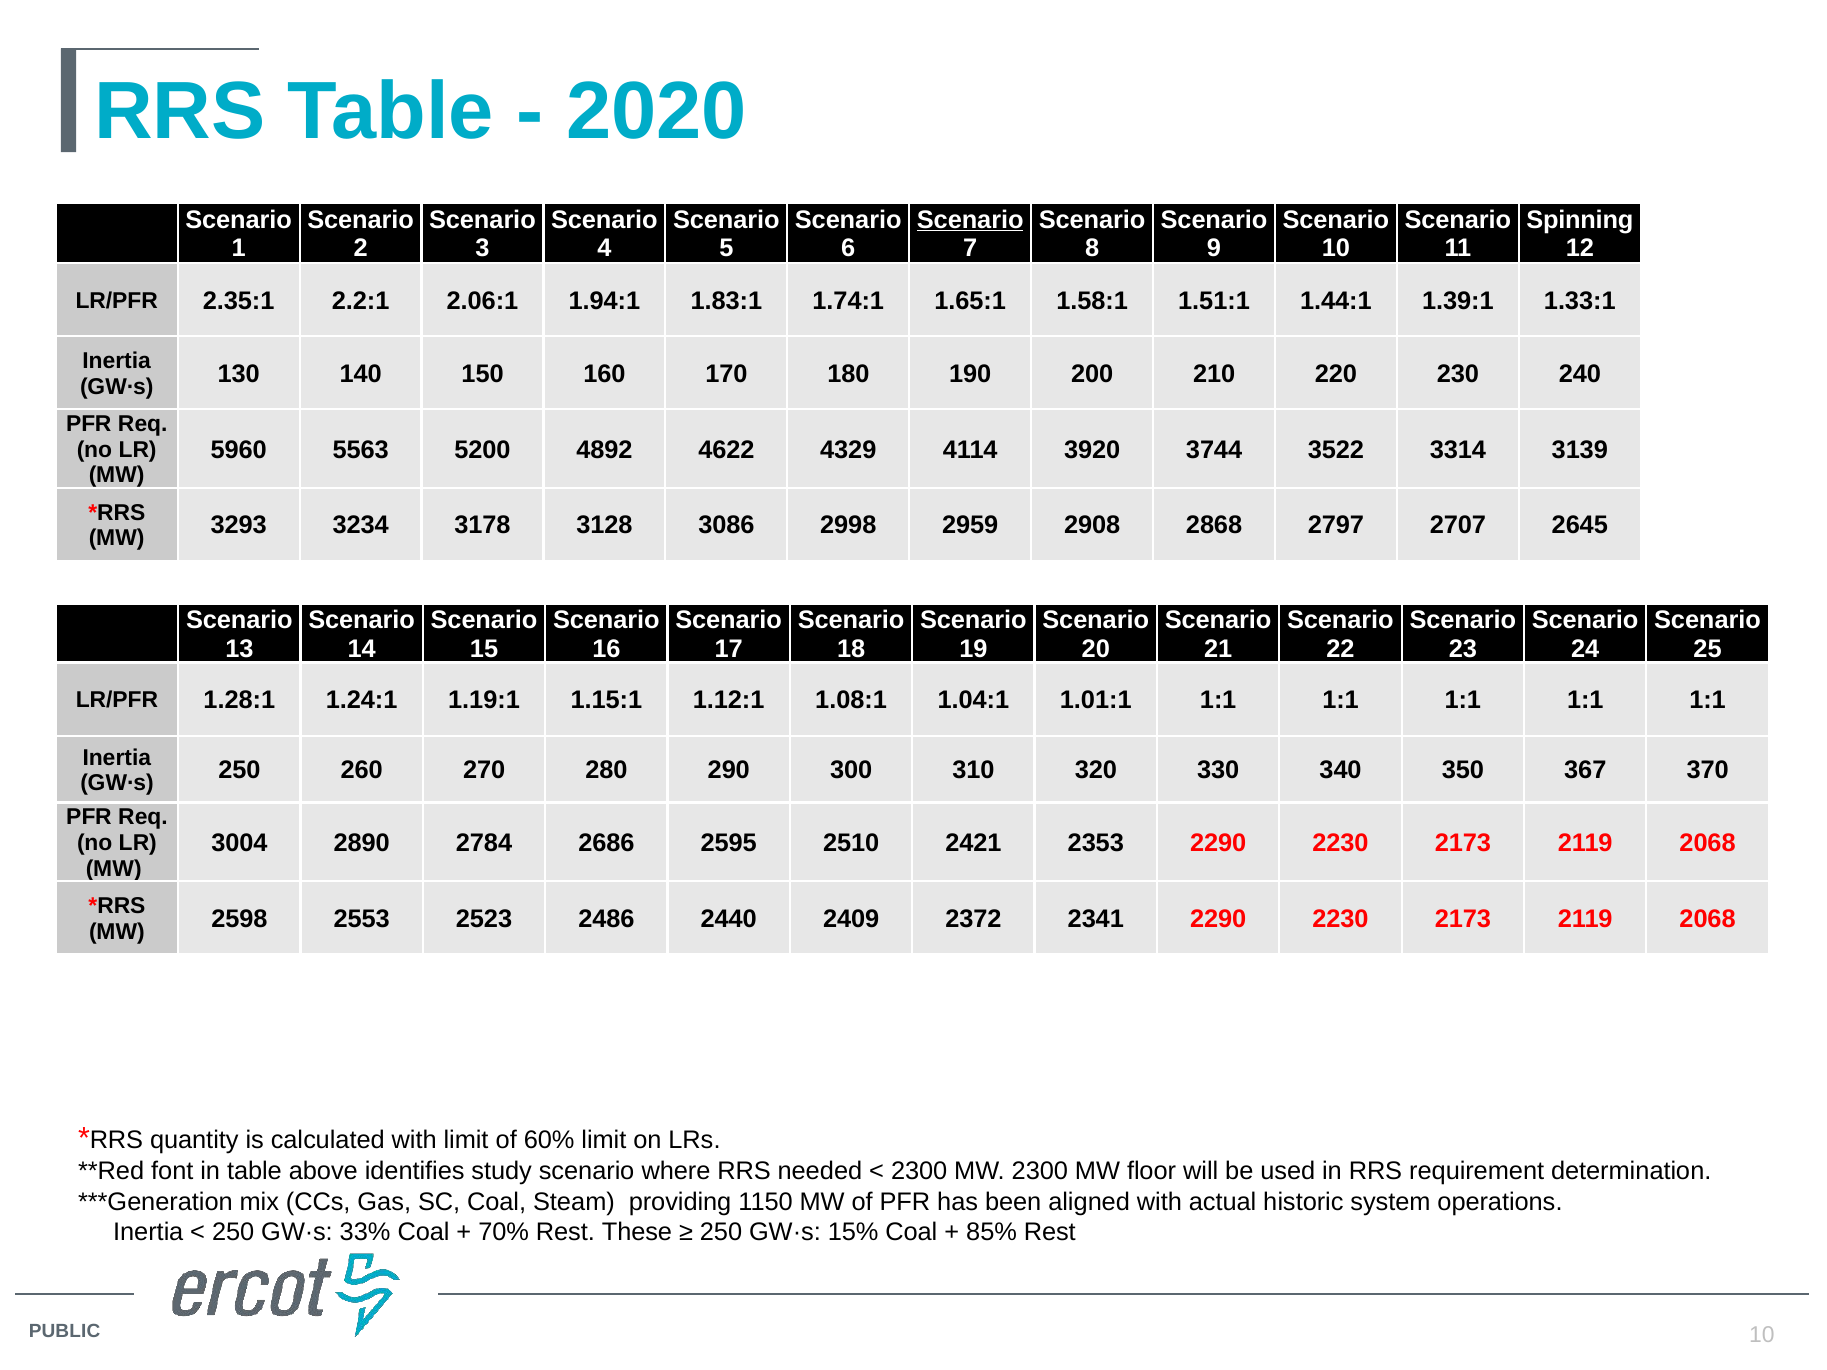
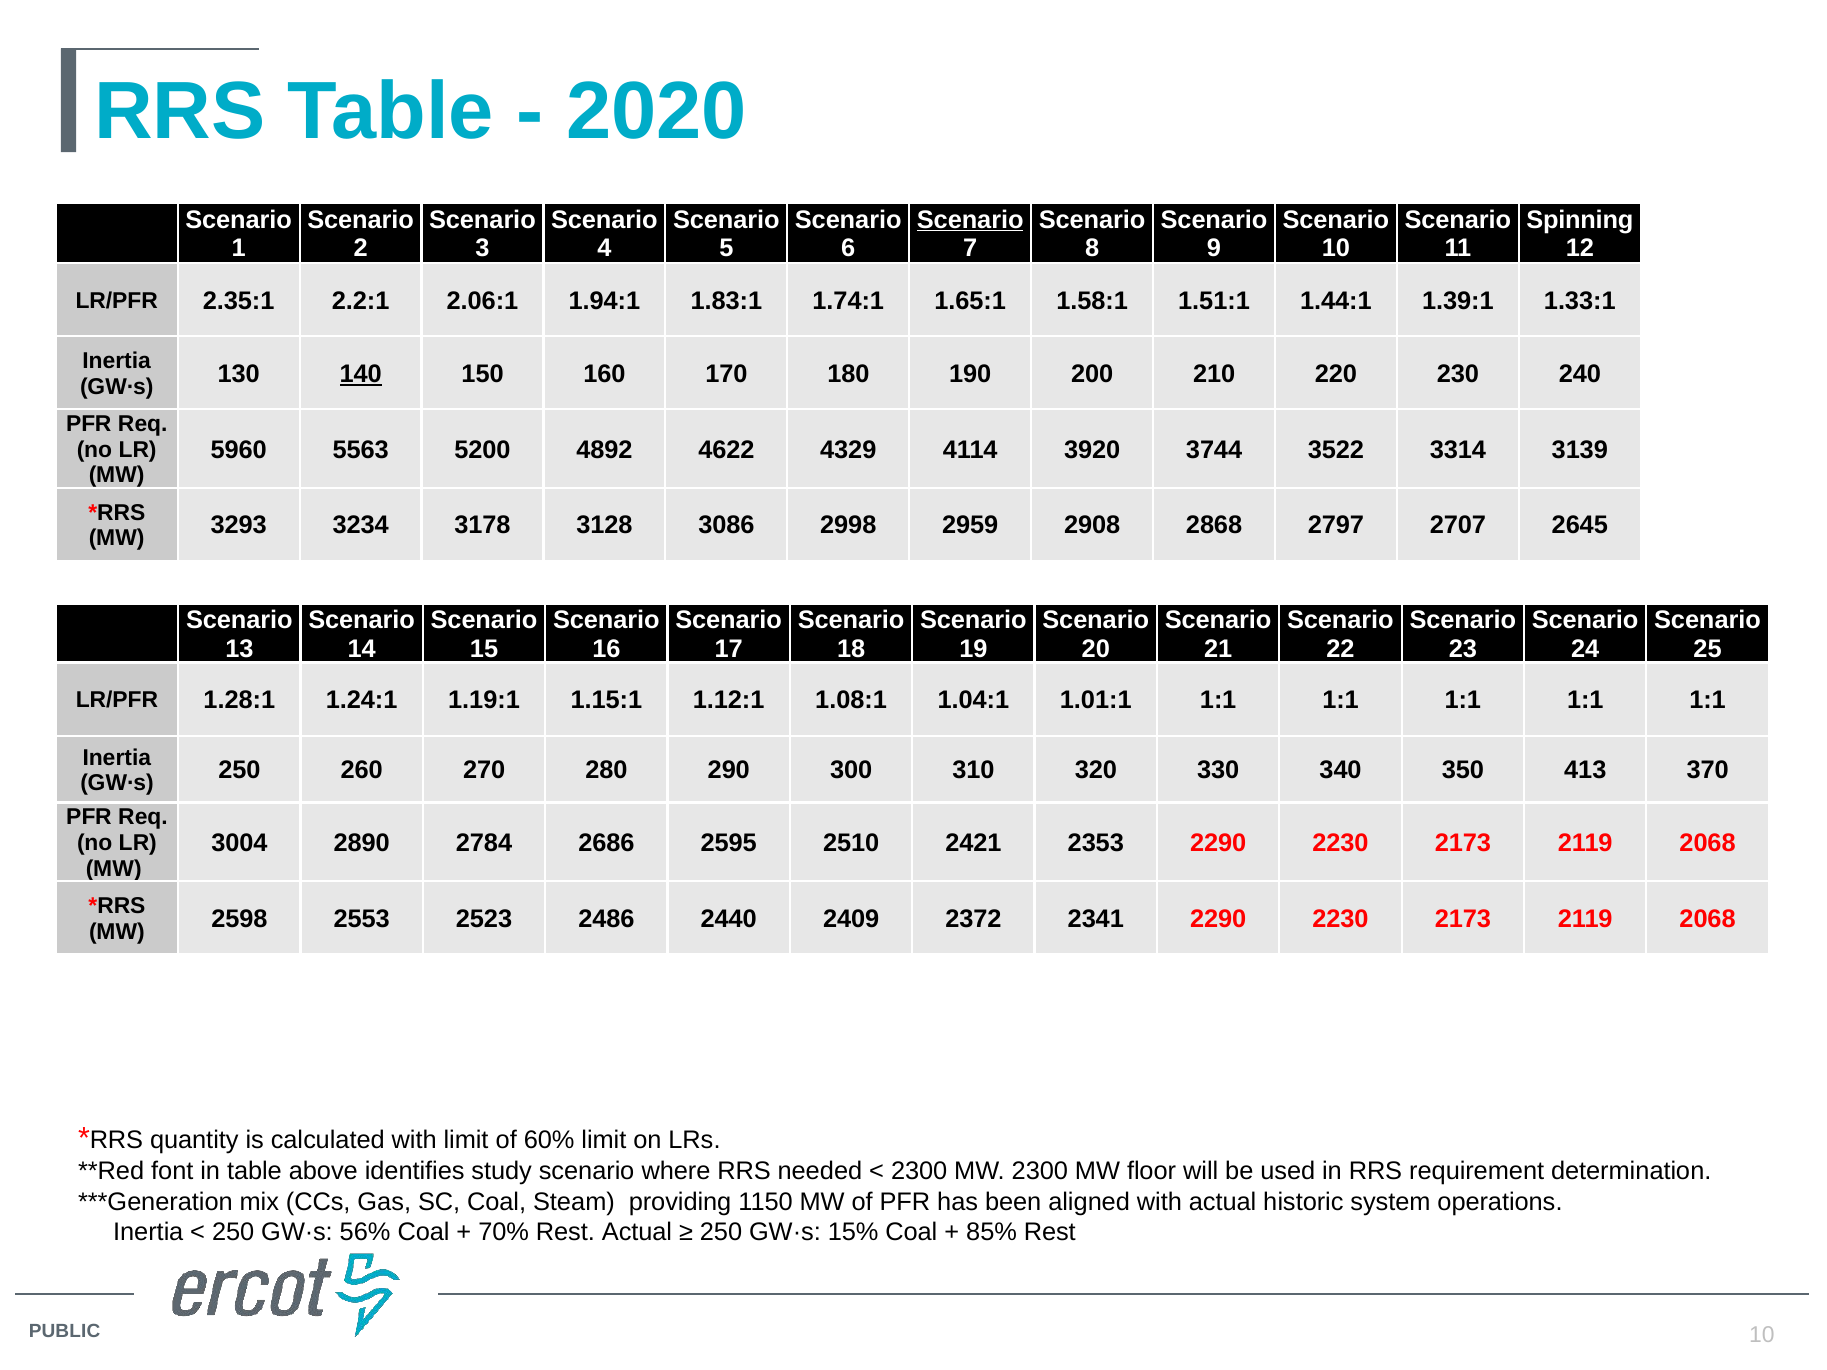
140 underline: none -> present (361, 374)
367: 367 -> 413 (1585, 770)
33%: 33% -> 56% (365, 1233)
Rest These: These -> Actual (637, 1233)
